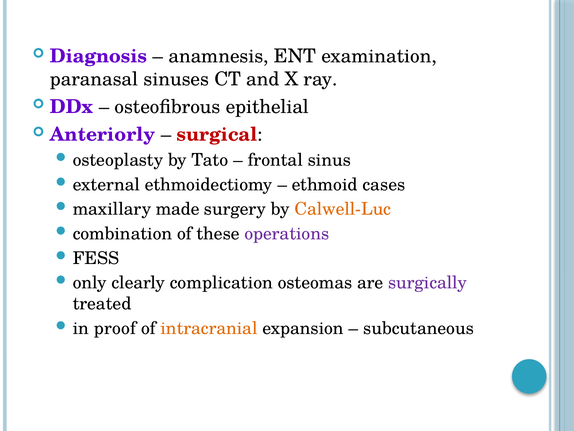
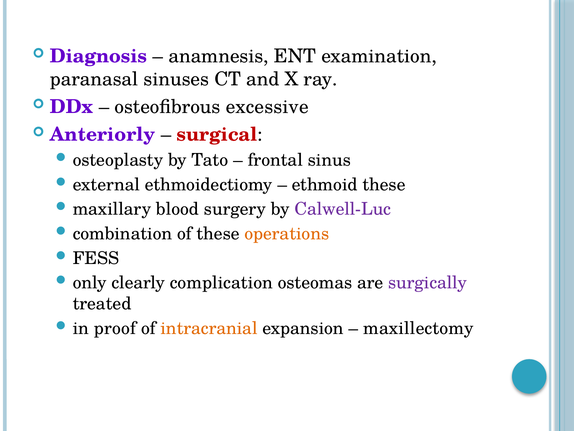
epithelial: epithelial -> excessive (267, 107)
ethmoid cases: cases -> these (384, 184)
made: made -> blood (178, 209)
Calwell-Luc colour: orange -> purple (343, 209)
operations colour: purple -> orange (287, 233)
subcutaneous: subcutaneous -> maxillectomy (419, 328)
